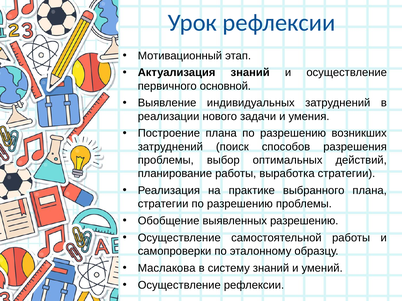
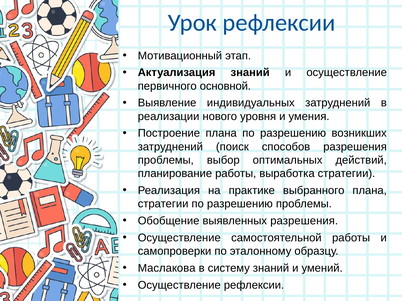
задачи: задачи -> уровня (258, 117)
выявленных разрешению: разрешению -> разрешения (304, 221)
